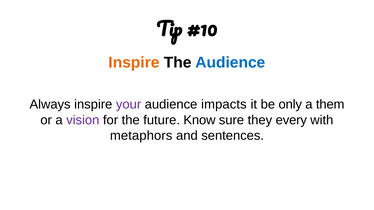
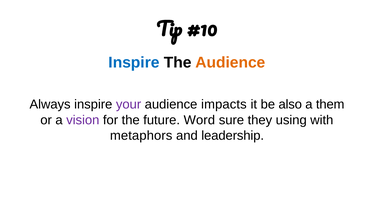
Inspire colour: orange -> blue (134, 63)
Audience colour: blue -> orange (230, 63)
only: only -> also (290, 105)
Know: Know -> Word (199, 120)
every: every -> using (291, 120)
sentences: sentences -> leadership (233, 136)
